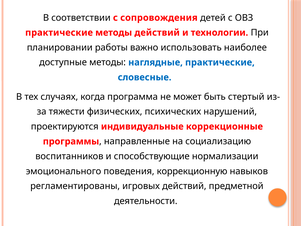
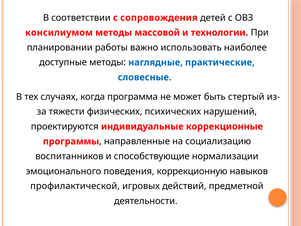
практические: практические -> консилиумом (59, 33)
методы действий: действий -> массовой (157, 33)
регламентированы: регламентированы -> профилактической (75, 186)
